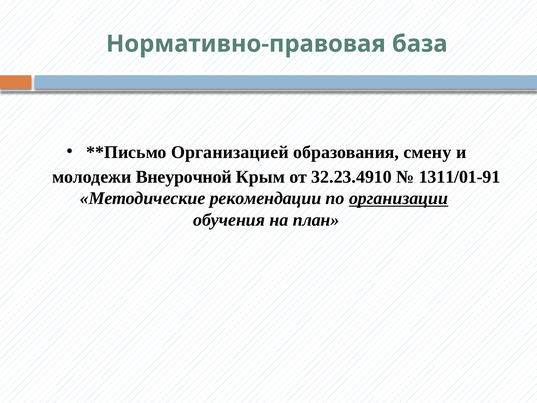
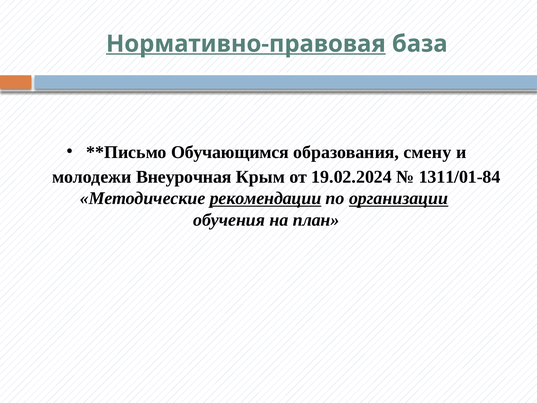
Нормативно-правовая underline: none -> present (246, 44)
Организацией: Организацией -> Обучающимся (230, 152)
Внеурочной: Внеурочной -> Внеурочная (184, 177)
32.23.4910: 32.23.4910 -> 19.02.2024 (352, 177)
1311/01-91: 1311/01-91 -> 1311/01-84 (460, 177)
рекомендации underline: none -> present (266, 198)
